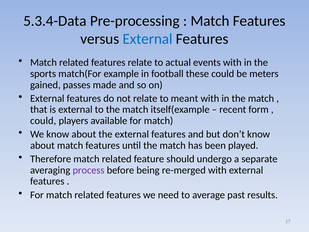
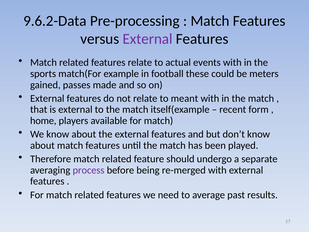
5.3.4-Data: 5.3.4-Data -> 9.6.2-Data (55, 21)
External colour: blue -> purple (148, 39)
could: could -> home (43, 121)
